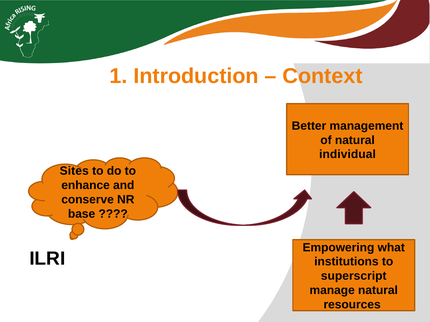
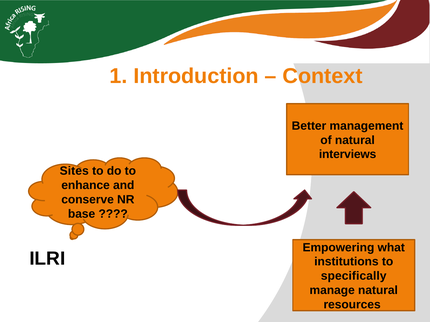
individual: individual -> interviews (348, 155)
superscript: superscript -> specifically (354, 276)
